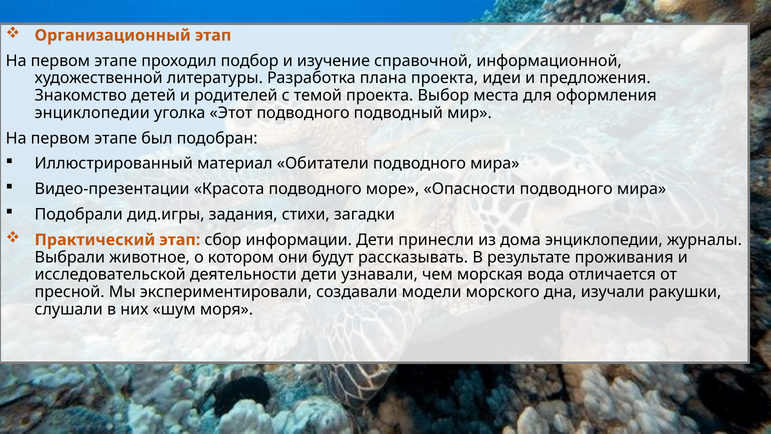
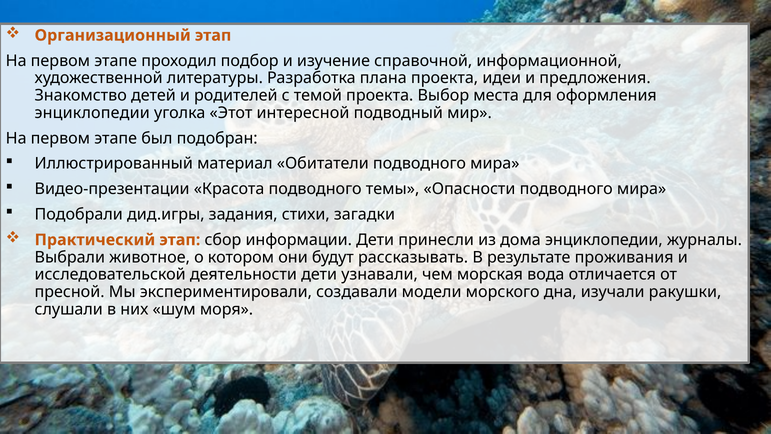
Этот подводного: подводного -> интересной (303, 113)
море: море -> темы (393, 189)
